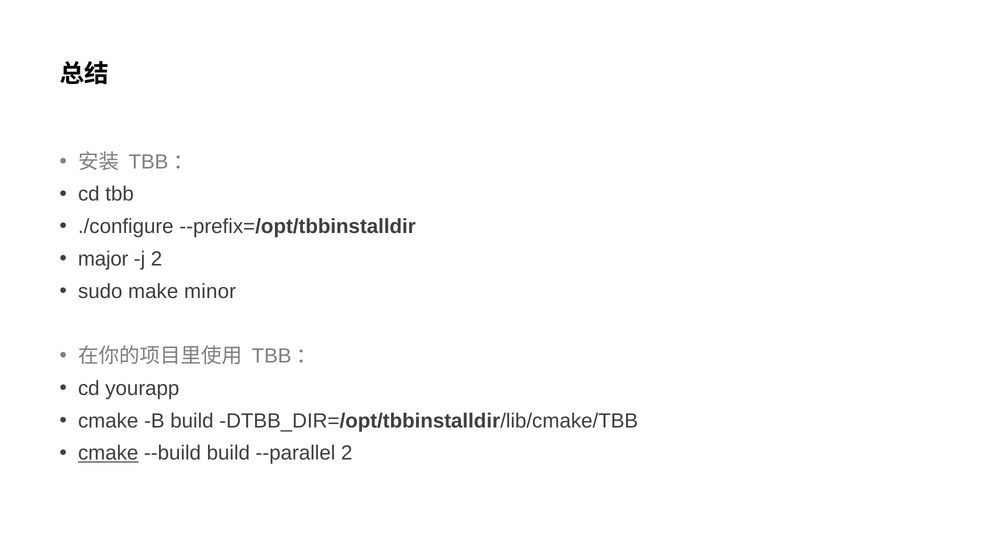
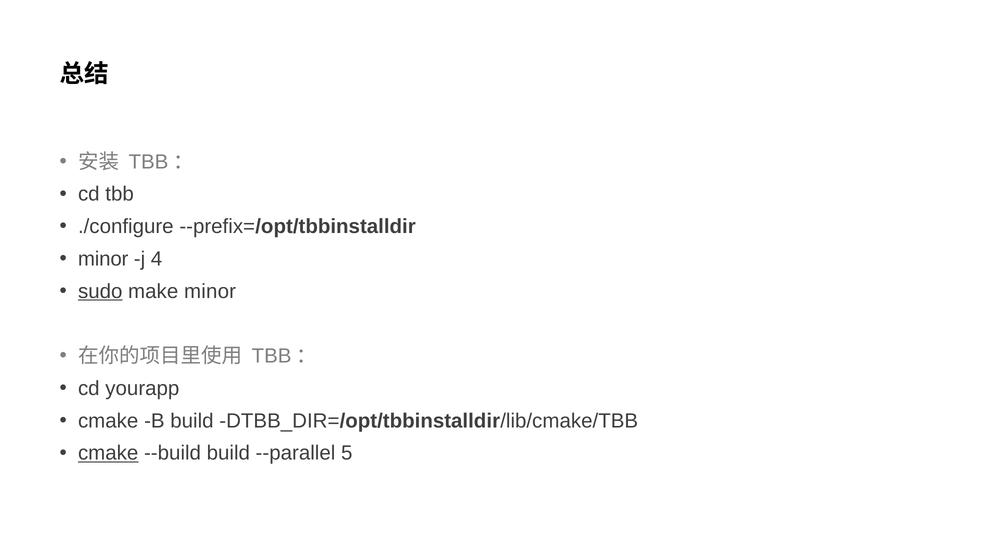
major: major -> minor (103, 259)
j 2: 2 -> 4 (157, 259)
sudo underline: none -> present (100, 291)
--parallel 2: 2 -> 5 (347, 453)
